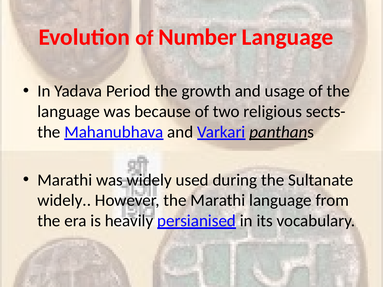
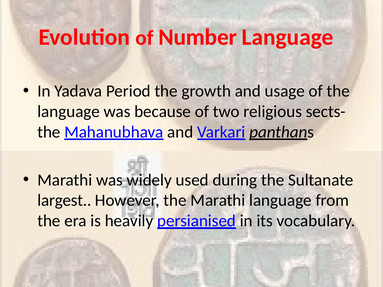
widely: widely -> largest (64, 201)
